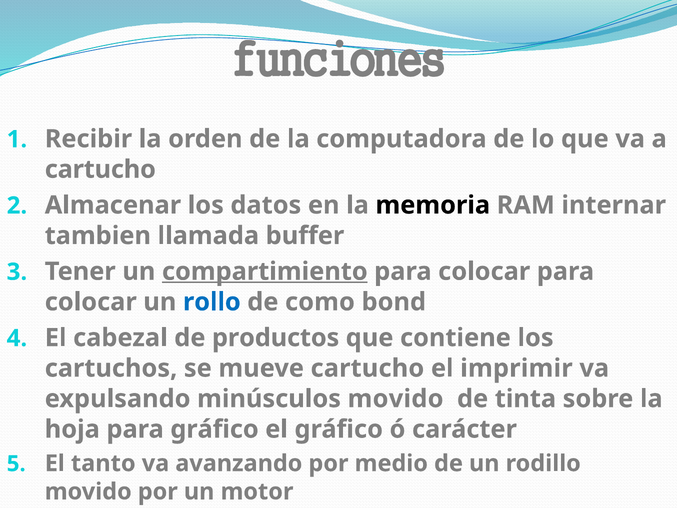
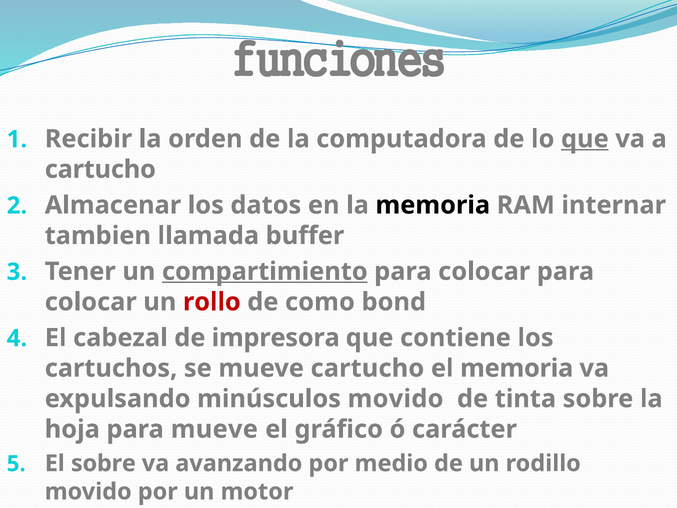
que underline: none -> present (585, 139)
rollo colour: blue -> red (212, 302)
productos: productos -> impresora (276, 338)
el imprimir: imprimir -> memoria (517, 368)
para gráfico: gráfico -> mueve (214, 429)
El tanto: tanto -> sobre (103, 463)
